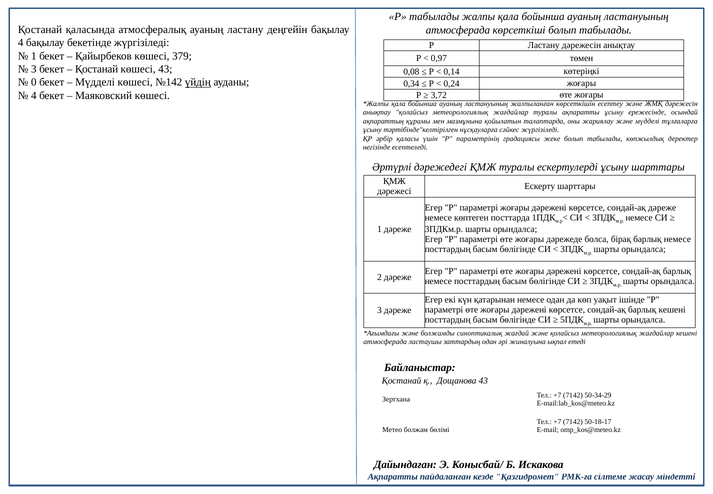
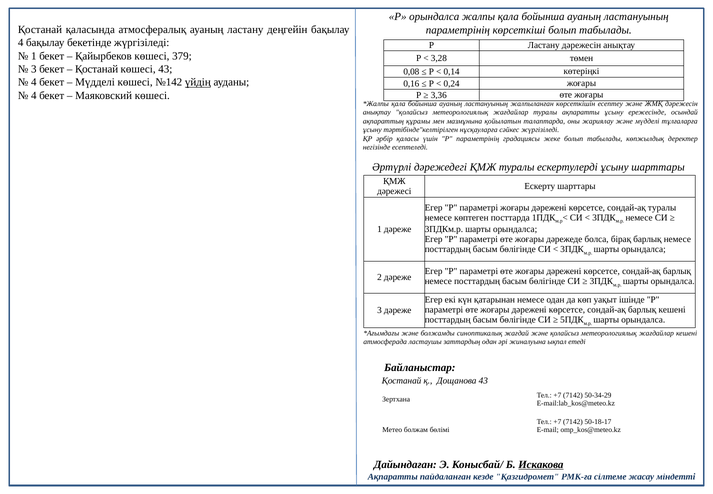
Р табылады: табылады -> орындалса (434, 17)
атмосферада: атмосферада -> параметрінің (458, 30)
0,97: 0,97 -> 3,28 (439, 58)
0: 0 -> 4 (34, 82)
0,34: 0,34 -> 0,16 (411, 83)
3,72: 3,72 -> 3,36 (439, 95)
сондай-ақ дәреже: дәреже -> туралы (662, 207)
Искакова underline: none -> present (541, 464)
